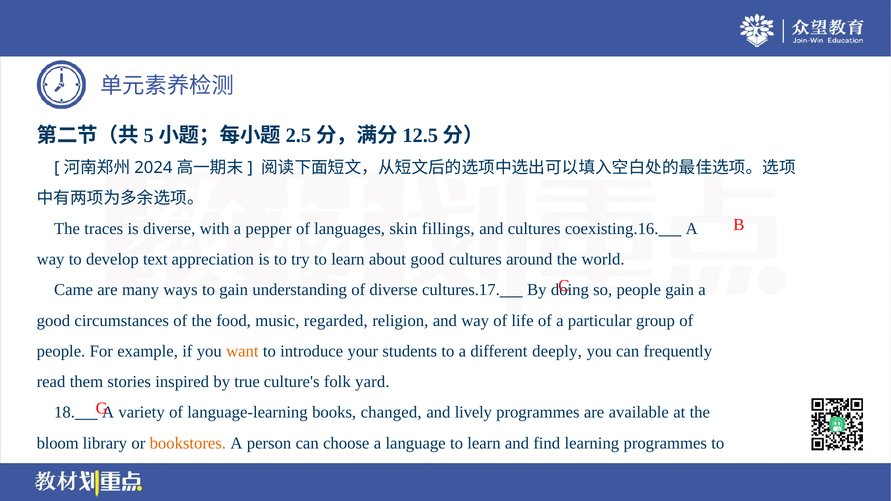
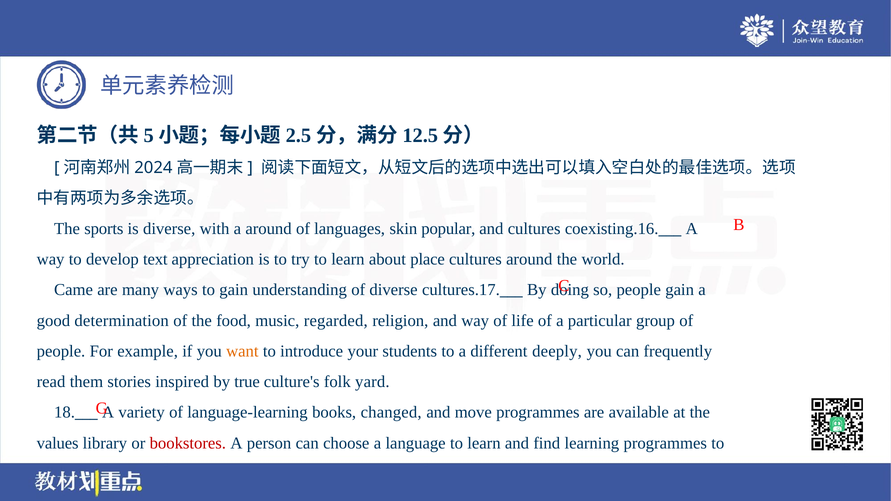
traces: traces -> sports (104, 229)
a pepper: pepper -> around (269, 229)
fillings: fillings -> popular (448, 229)
about good: good -> place (428, 259)
circumstances: circumstances -> determination (122, 321)
lively: lively -> move (473, 413)
bloom: bloom -> values (58, 443)
bookstores colour: orange -> red (188, 443)
